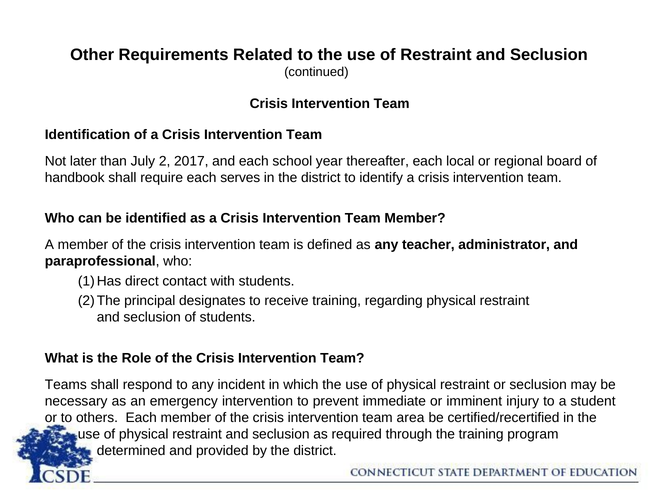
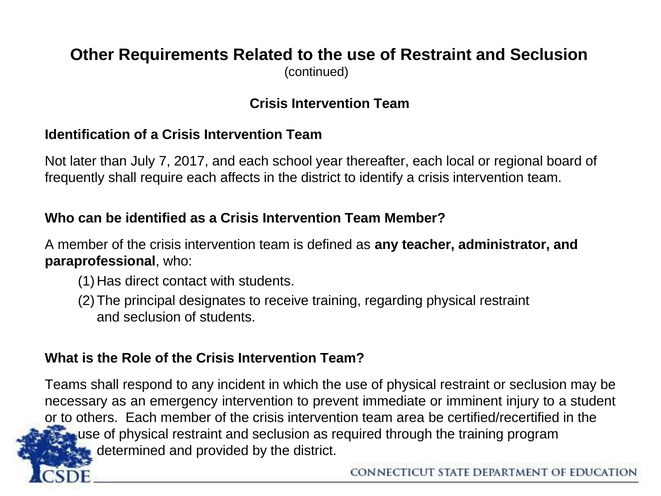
2: 2 -> 7 (165, 161)
handbook: handbook -> frequently (75, 177)
serves: serves -> affects (240, 177)
